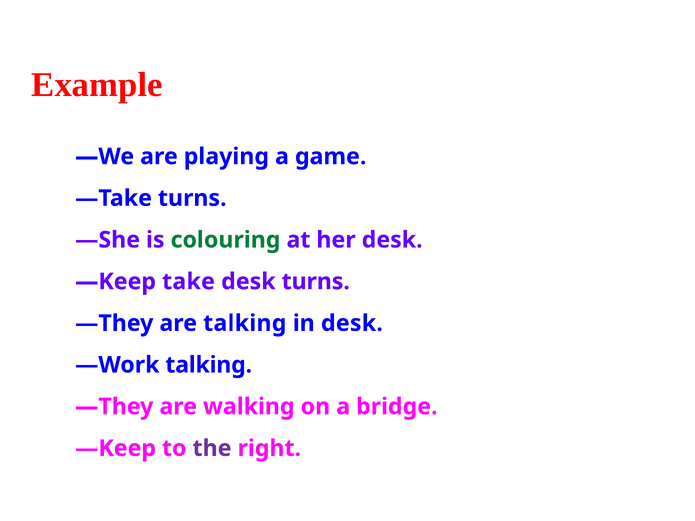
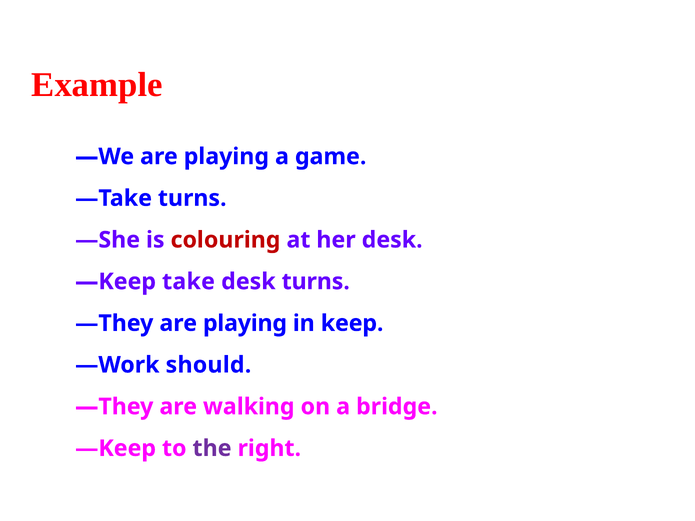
colouring colour: green -> red (226, 240)
—They are talking: talking -> playing (245, 323)
in desk: desk -> keep (352, 323)
—Work talking: talking -> should (208, 365)
